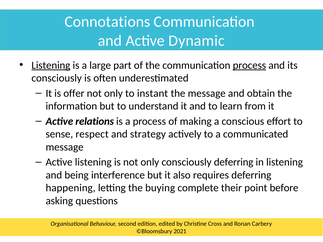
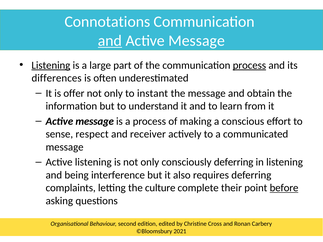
and underline: none -> present (110, 41)
Dynamic: Dynamic -> Message (197, 41)
consciously: consciously -> differences (57, 78)
relations: relations -> message (95, 121)
strategy: strategy -> receiver (148, 134)
happening: happening -> complaints (71, 188)
buying: buying -> culture (160, 188)
before underline: none -> present (284, 188)
